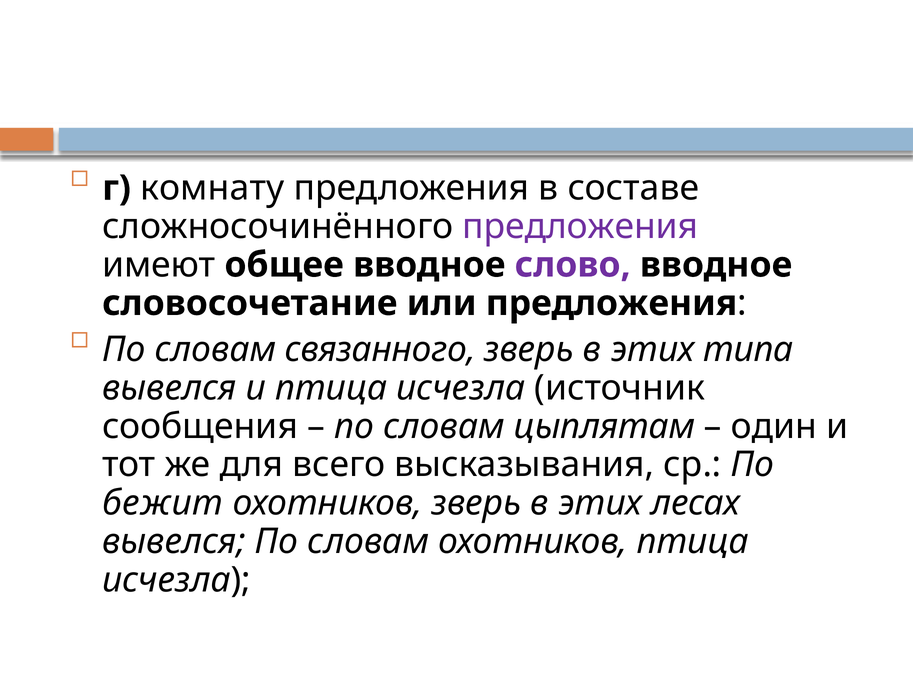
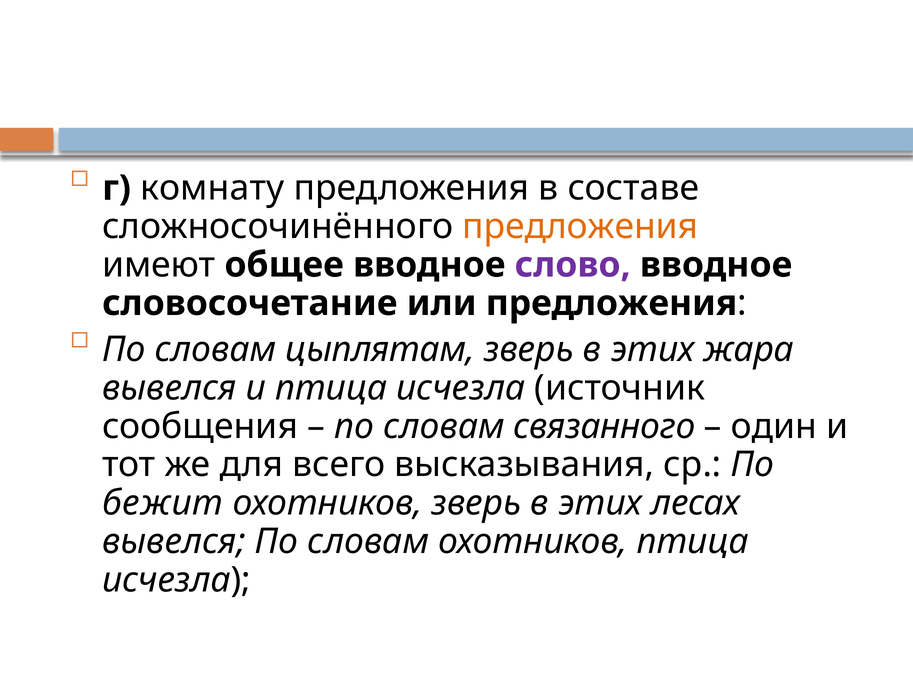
предложения colour: purple -> orange (580, 226)
связанного: связанного -> цыплятам (380, 349)
типа: типа -> жара (748, 349)
цыплятам: цыплятам -> связанного (604, 426)
